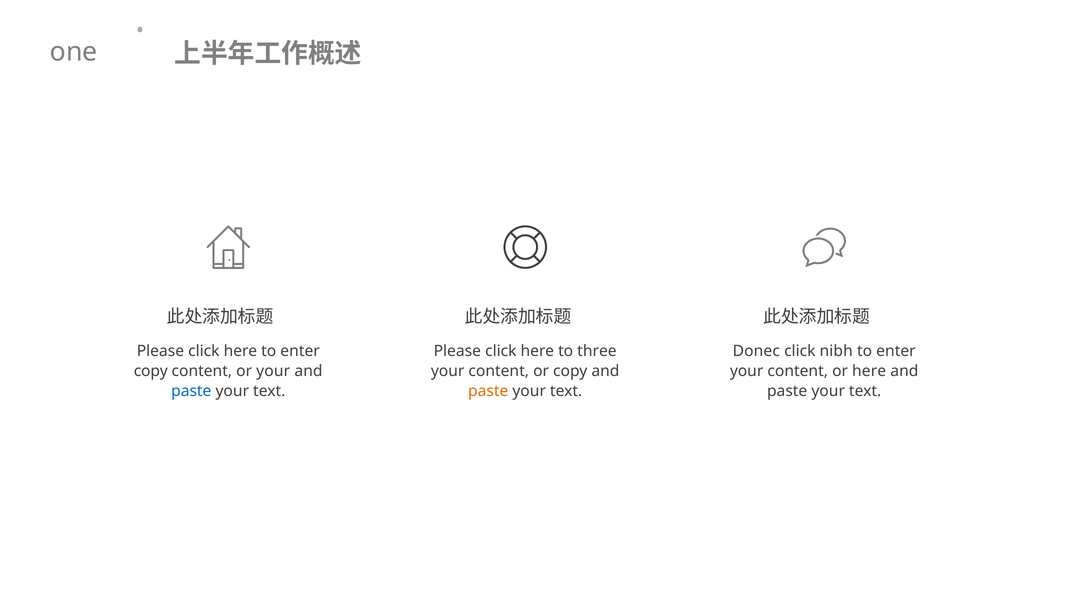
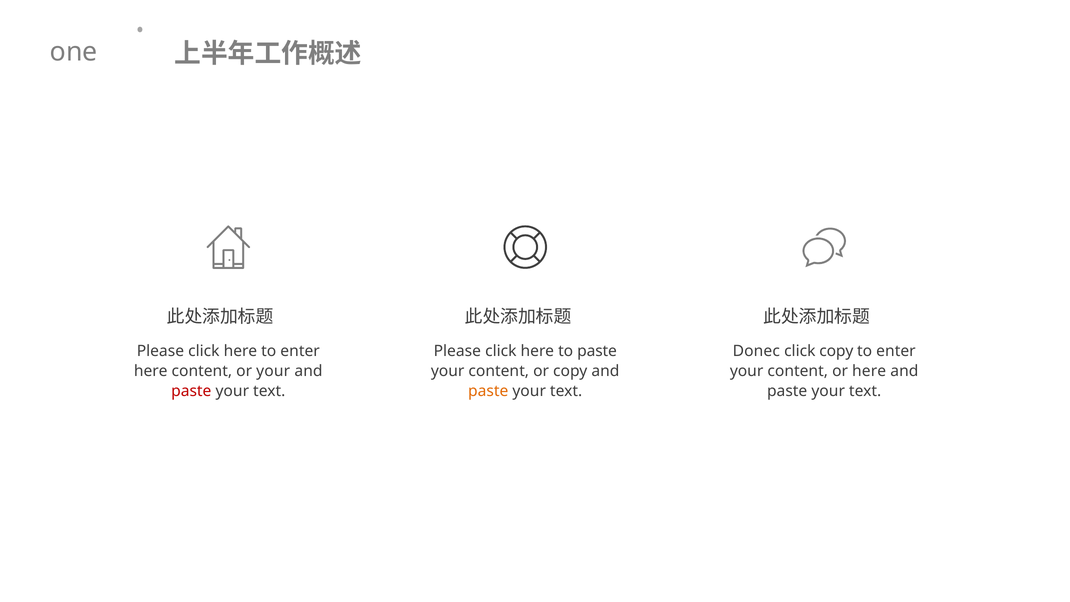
to three: three -> paste (597, 351)
click nibh: nibh -> copy (836, 351)
copy: copy -> here (151, 371)
paste colour: blue -> red (191, 391)
